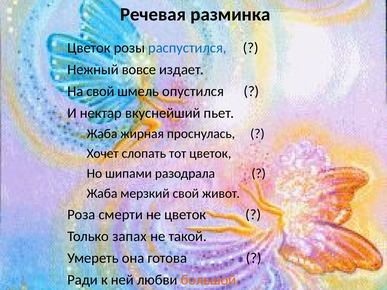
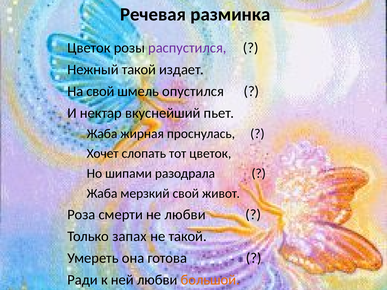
распустился colour: blue -> purple (187, 48)
Нежный вовсе: вовсе -> такой (139, 70)
не цветок: цветок -> любви (185, 215)
